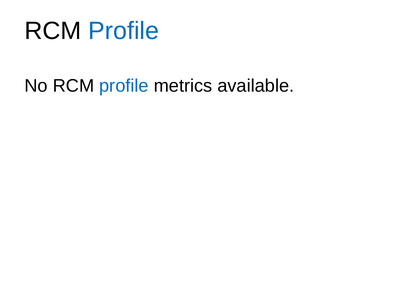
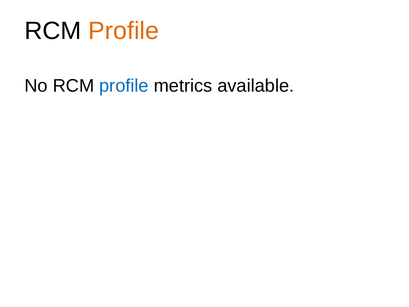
Profile colour: blue -> orange (124, 31)
